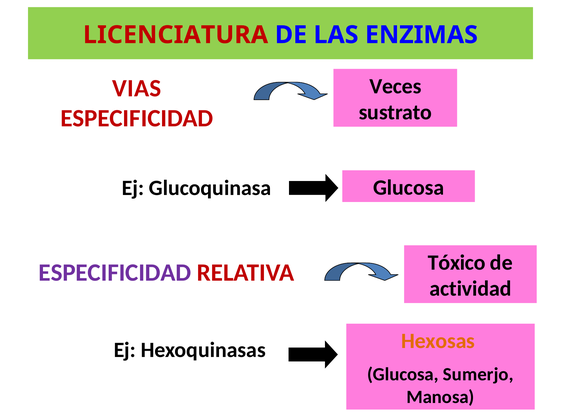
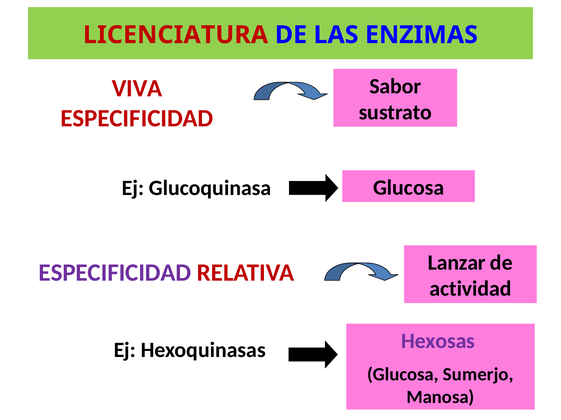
Veces: Veces -> Sabor (395, 86)
VIAS: VIAS -> VIVA (137, 88)
Tóxico: Tóxico -> Lanzar (457, 263)
Hexosas colour: orange -> purple (438, 342)
